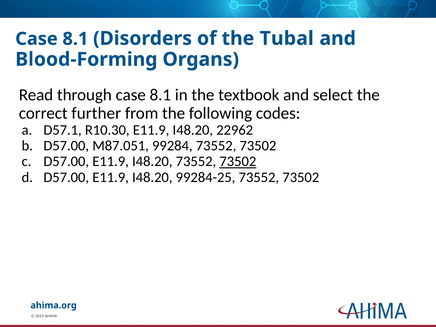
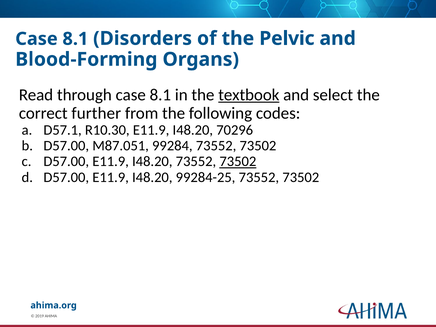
Tubal: Tubal -> Pelvic (287, 38)
textbook underline: none -> present (249, 95)
22962: 22962 -> 70296 (235, 130)
